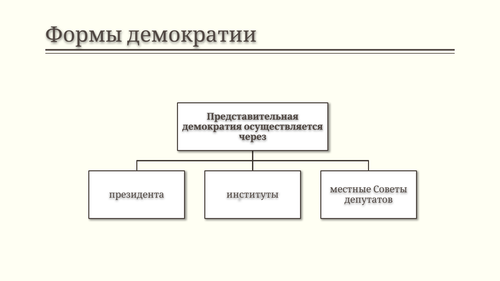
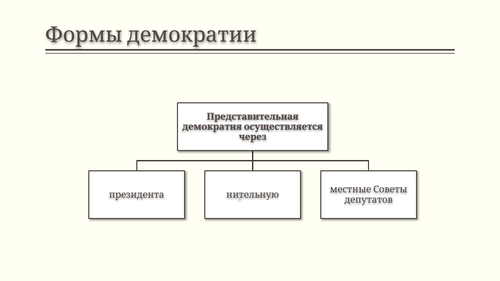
институты: институты -> нительную (253, 195)
